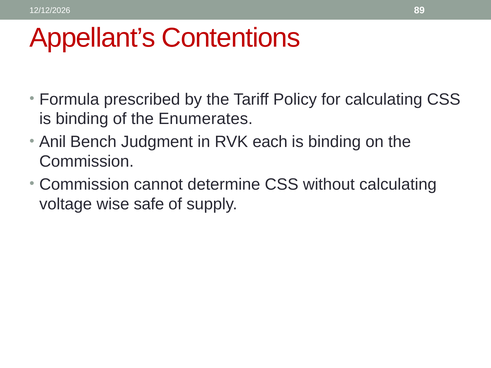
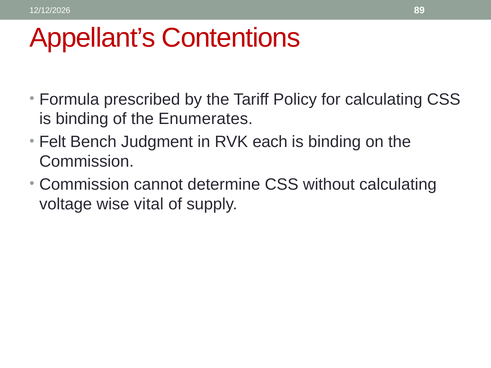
Anil: Anil -> Felt (53, 142)
safe: safe -> vital (149, 204)
